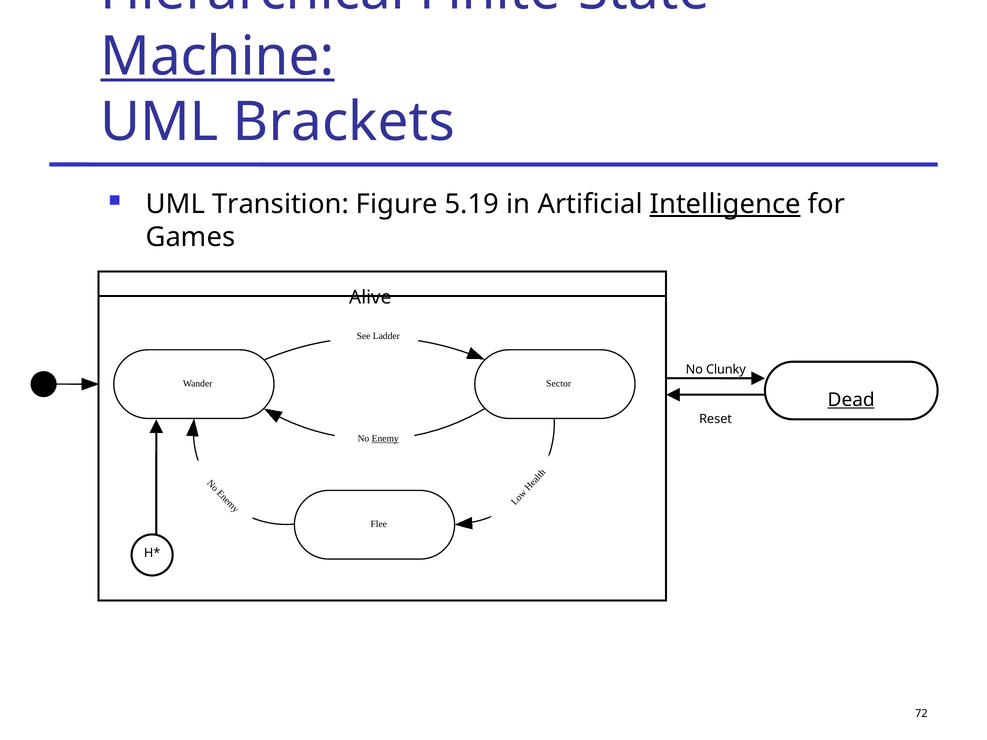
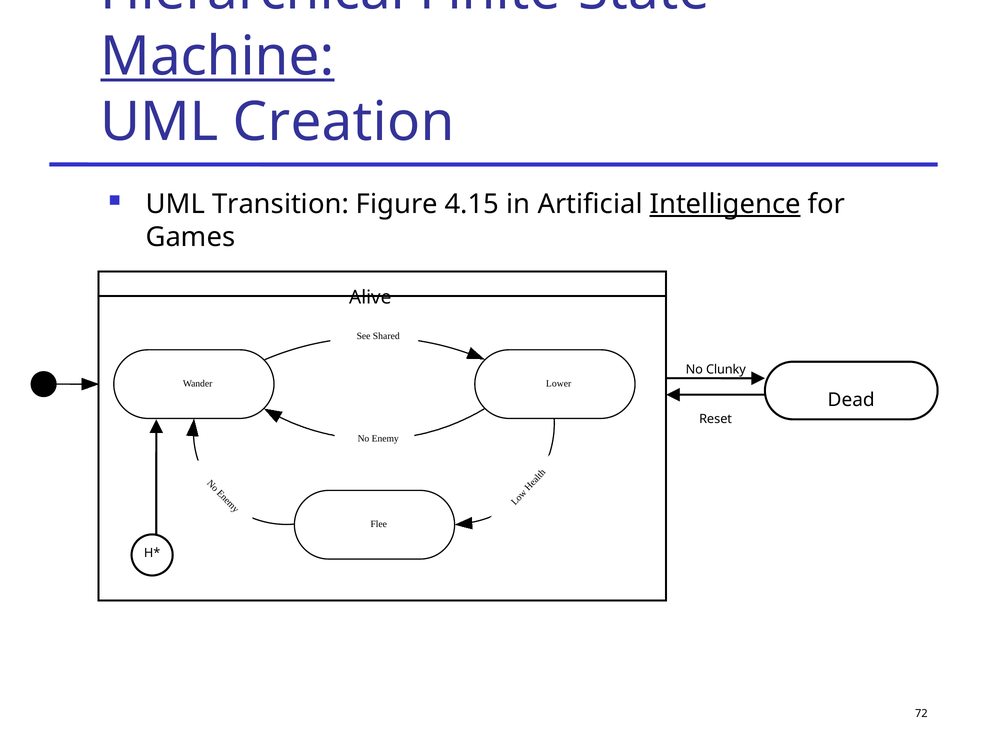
Brackets: Brackets -> Creation (344, 122)
5.19: 5.19 -> 4.15 (472, 204)
Ladder: Ladder -> Shared (386, 336)
Sector: Sector -> Lower (559, 384)
Dead underline: present -> none (851, 400)
Enemy underline: present -> none (385, 439)
